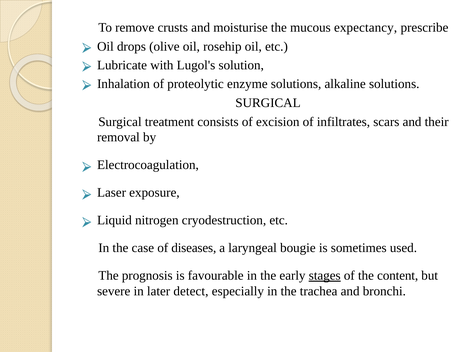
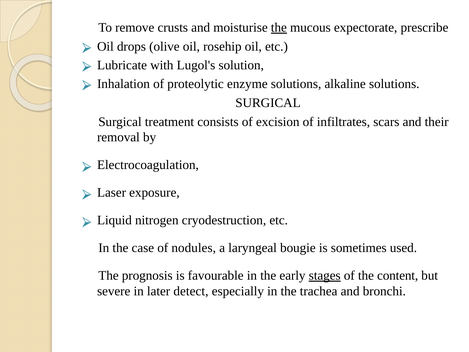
the underline: none -> present (279, 28)
expectancy: expectancy -> expectorate (366, 28)
diseases: diseases -> nodules (194, 248)
